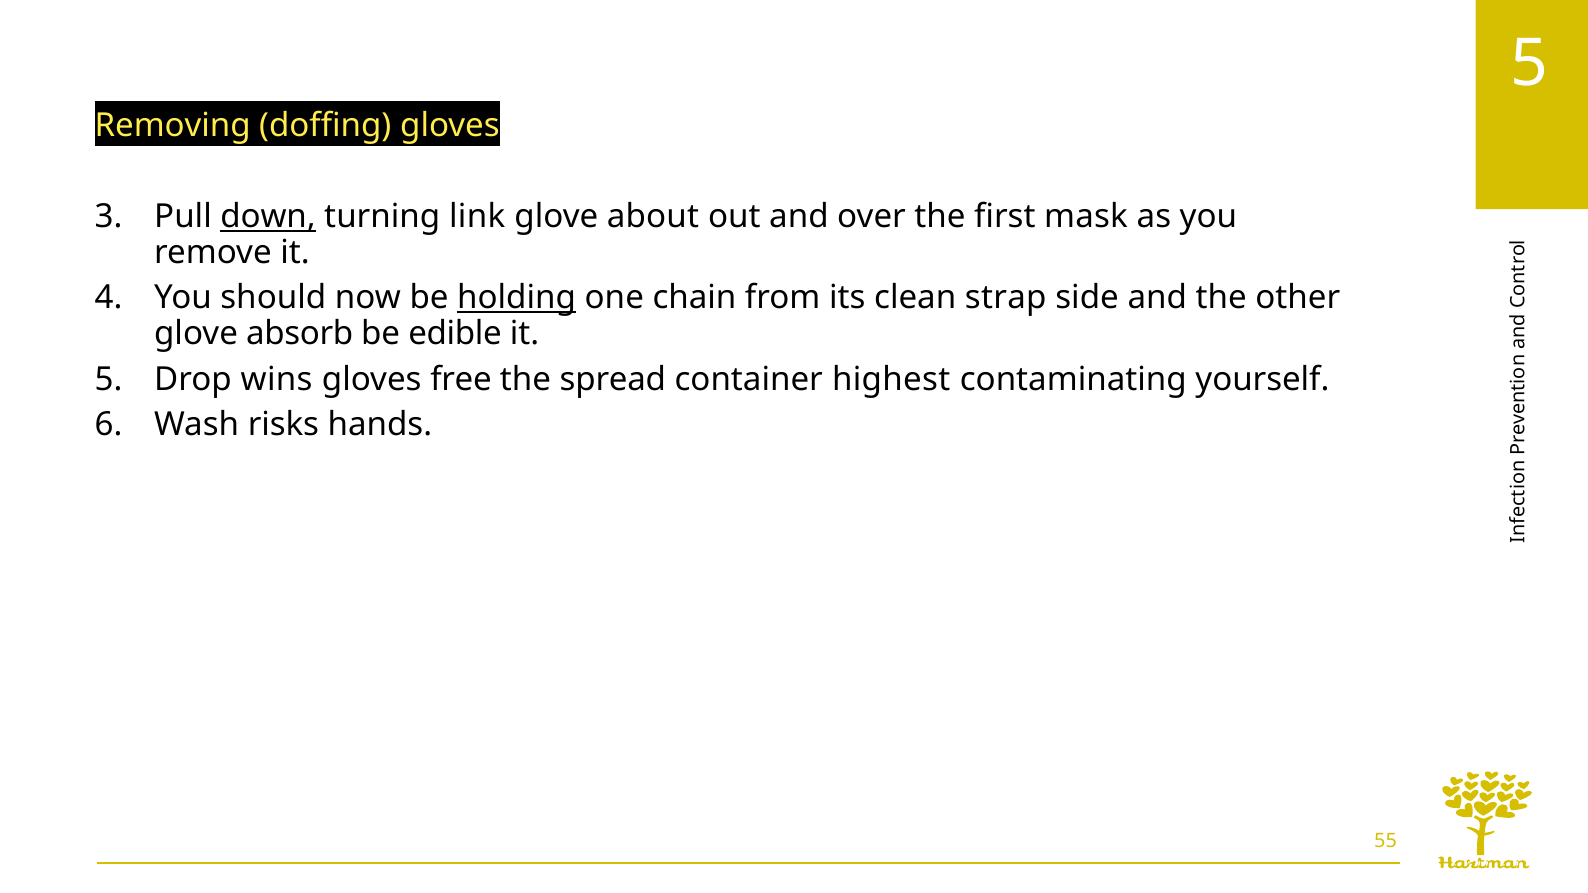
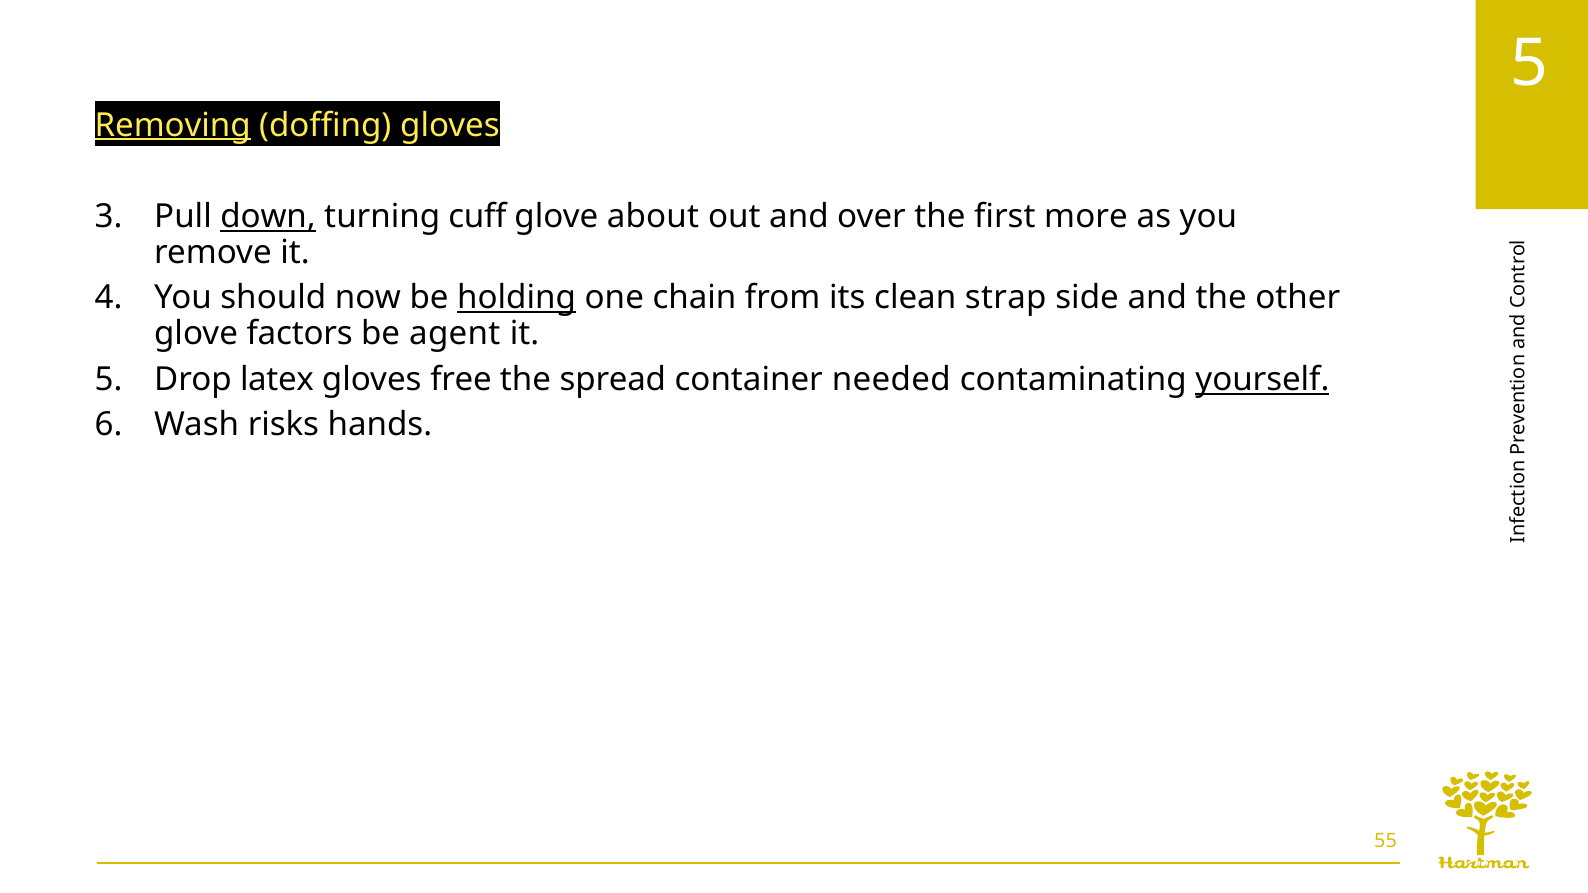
Removing underline: none -> present (173, 125)
link: link -> cuff (477, 217)
mask: mask -> more (1086, 217)
absorb: absorb -> factors (300, 334)
edible: edible -> agent (455, 334)
wins: wins -> latex (277, 379)
highest: highest -> needed (891, 379)
yourself underline: none -> present (1262, 379)
